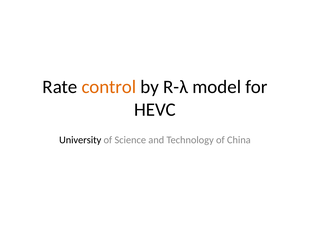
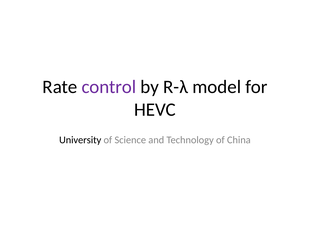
control colour: orange -> purple (109, 87)
